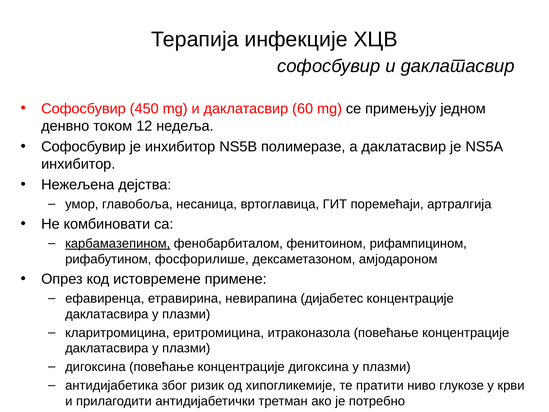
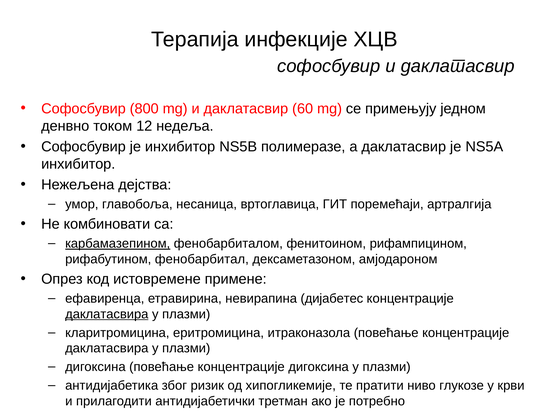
450: 450 -> 800 (144, 109)
фосфорилише: фосфорилише -> фенобарбитал (202, 259)
даклатасвира underline: none -> present (107, 314)
